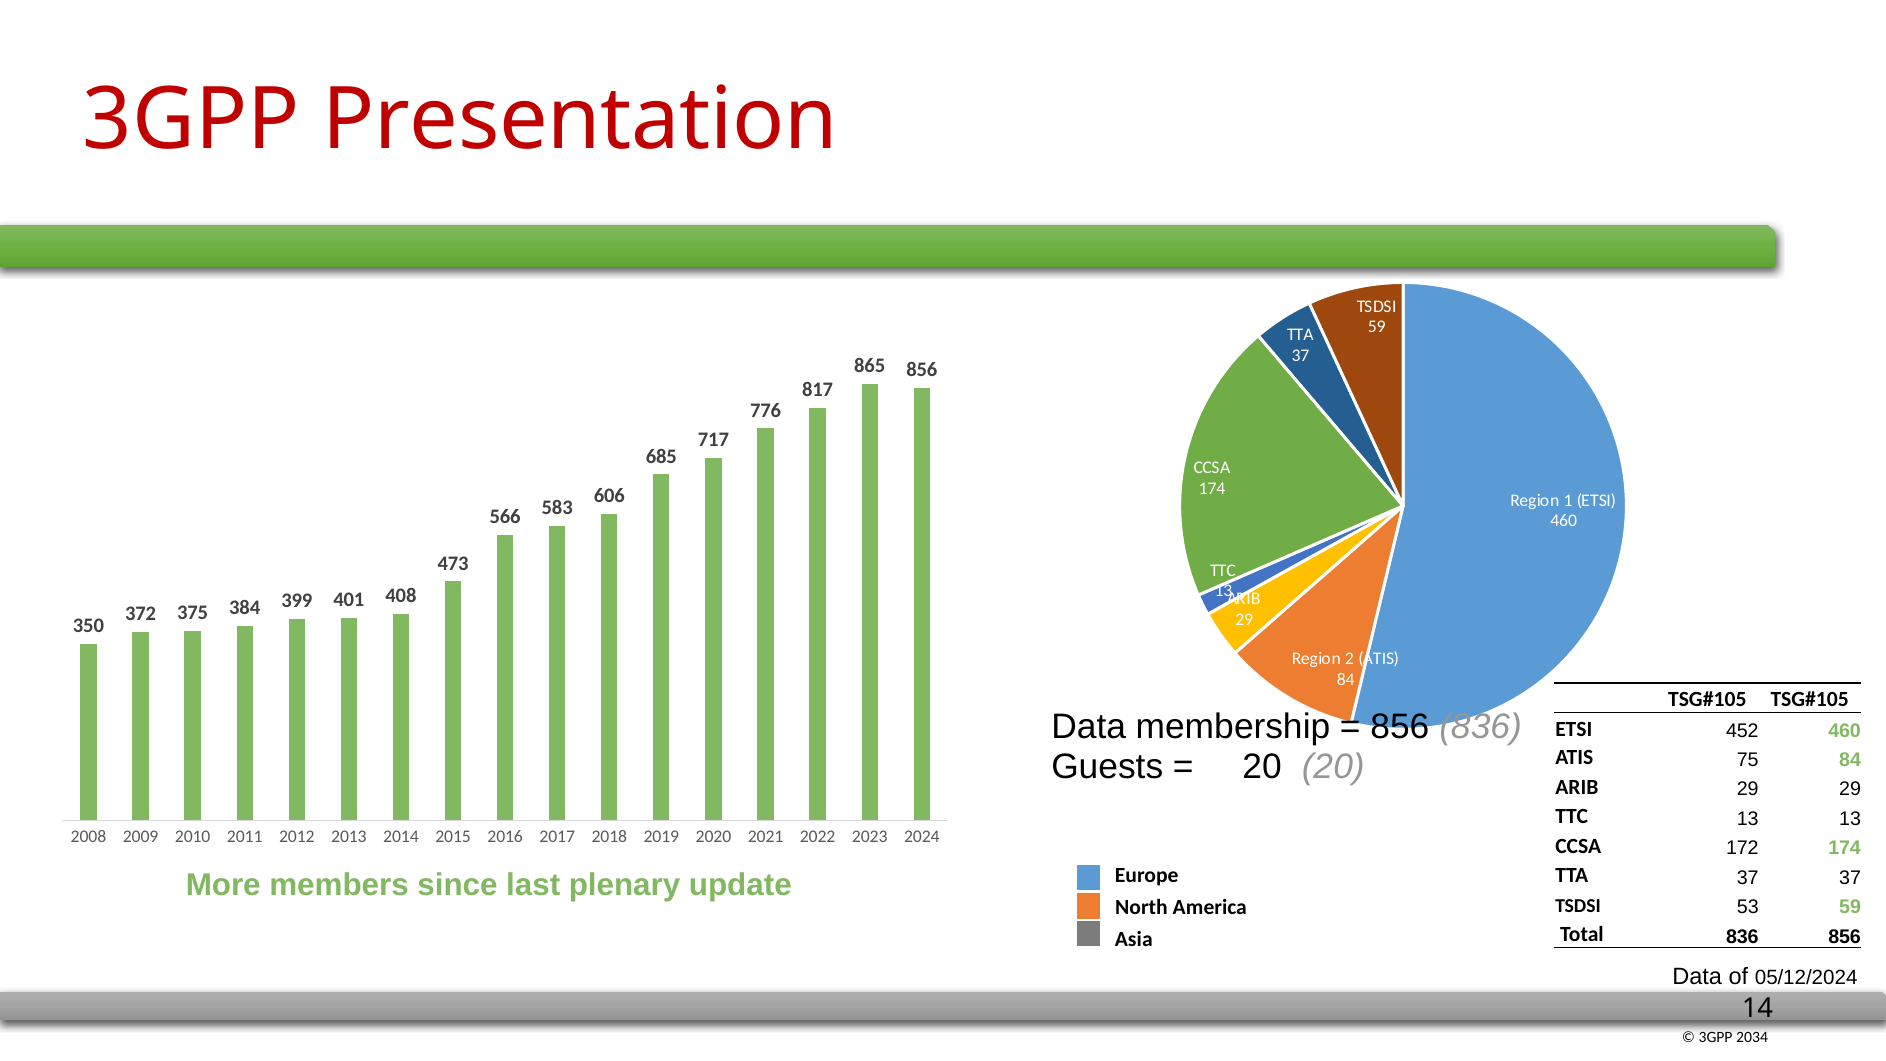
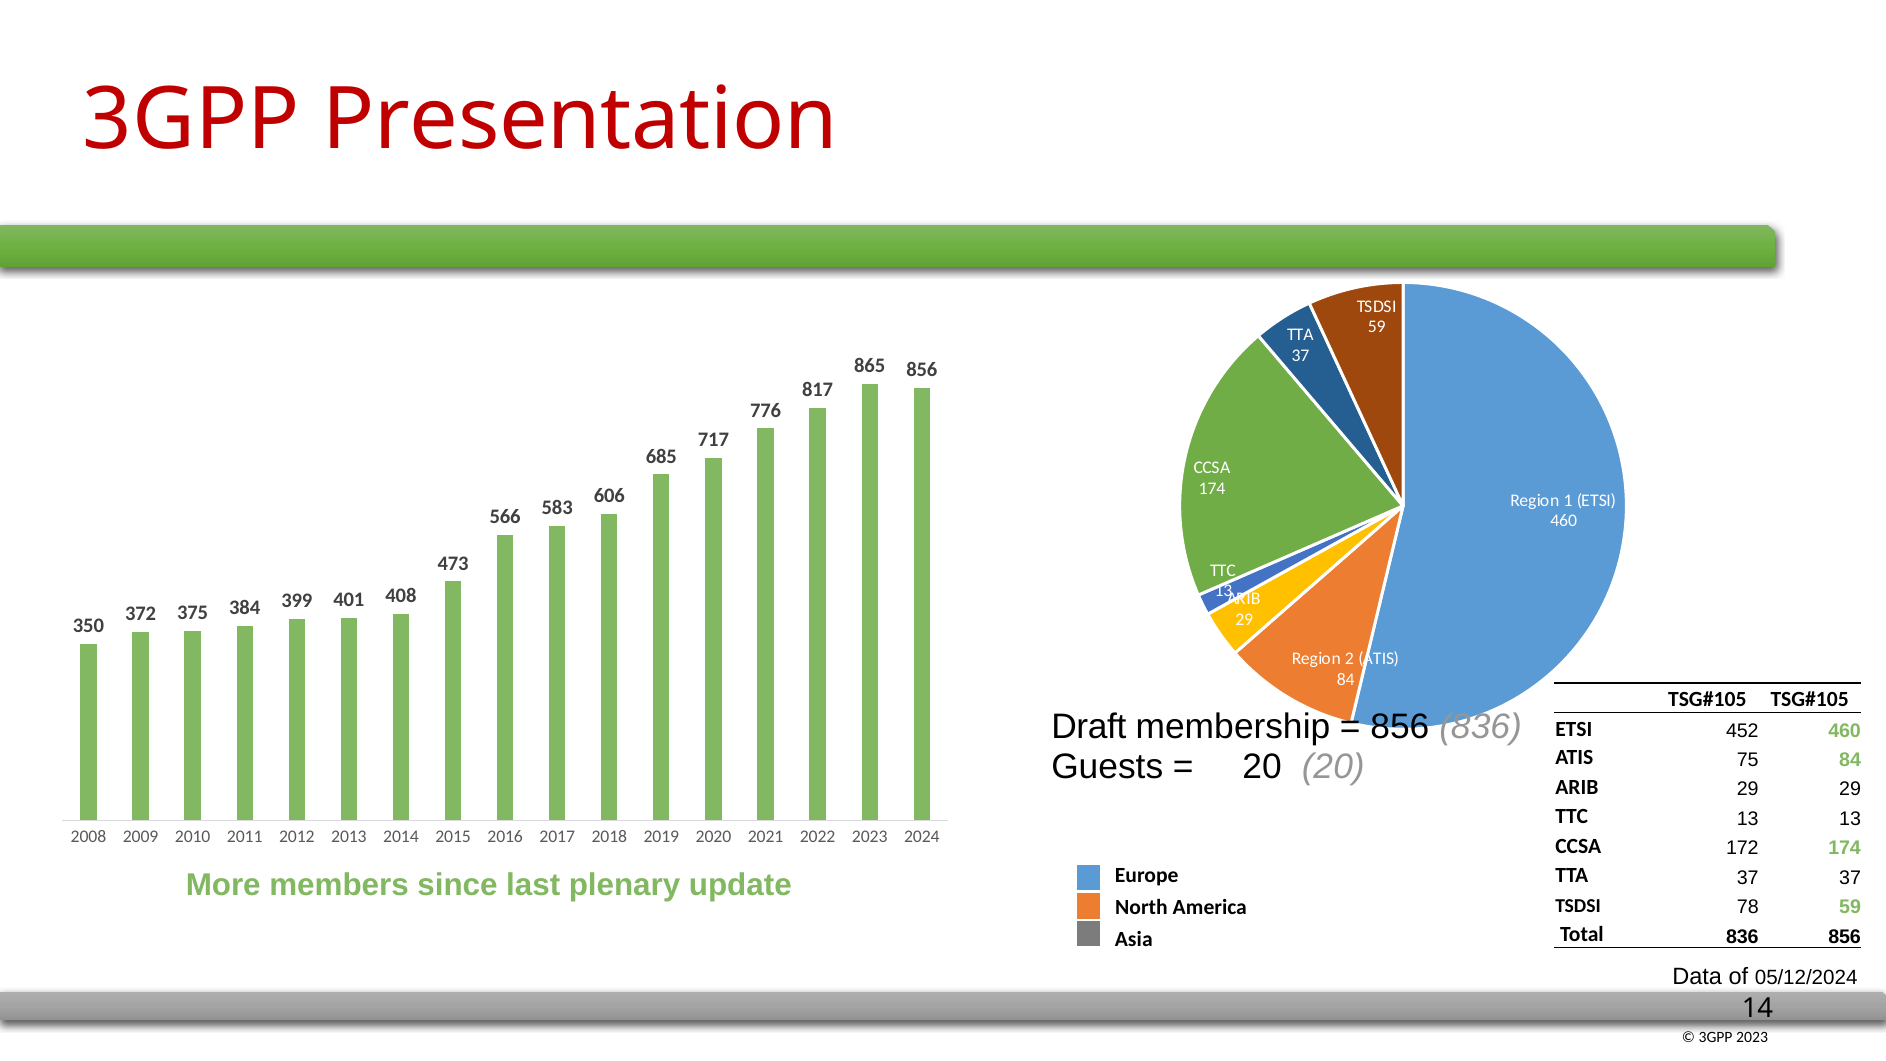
Data: Data -> Draft (1089, 727)
53: 53 -> 78 (1748, 907)
3GPP 2034: 2034 -> 2023 (1752, 1037)
